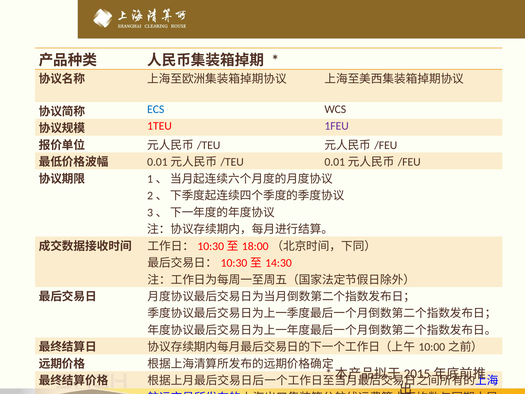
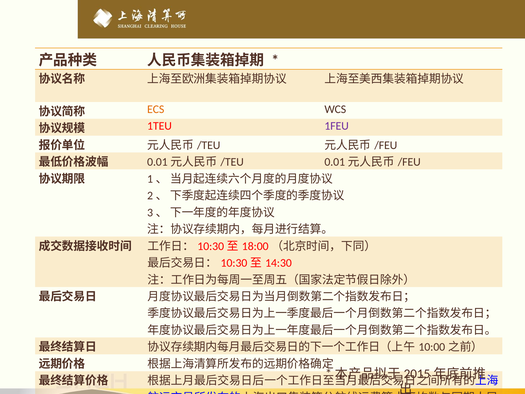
ECS colour: blue -> orange (156, 109)
